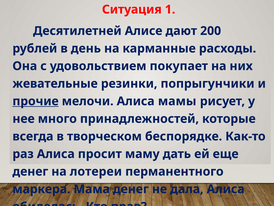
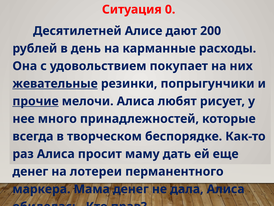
1: 1 -> 0 (170, 9)
жевательные underline: none -> present (55, 83)
мамы: мамы -> любят (177, 101)
